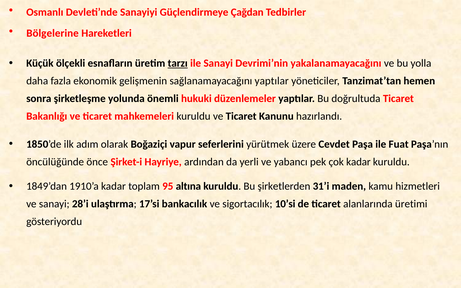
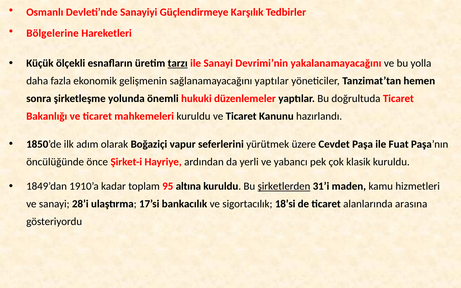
Çağdan: Çağdan -> Karşılık (247, 12)
çok kadar: kadar -> klasik (358, 162)
şirketlerden underline: none -> present (284, 186)
10’si: 10’si -> 18’si (285, 204)
üretimi: üretimi -> arasına (411, 204)
